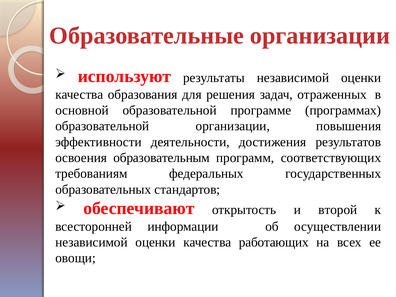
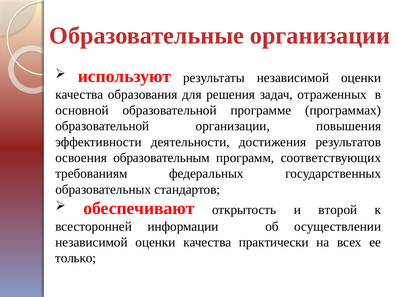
работающих: работающих -> практически (274, 242)
овощи: овощи -> только (76, 258)
